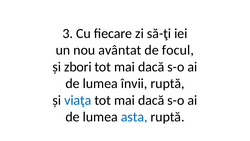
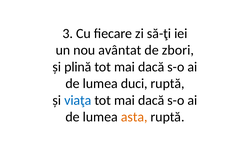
focul: focul -> zbori (178, 50)
zbori: zbori -> plină (78, 67)
învii: învii -> duci (134, 83)
asta colour: blue -> orange (134, 117)
